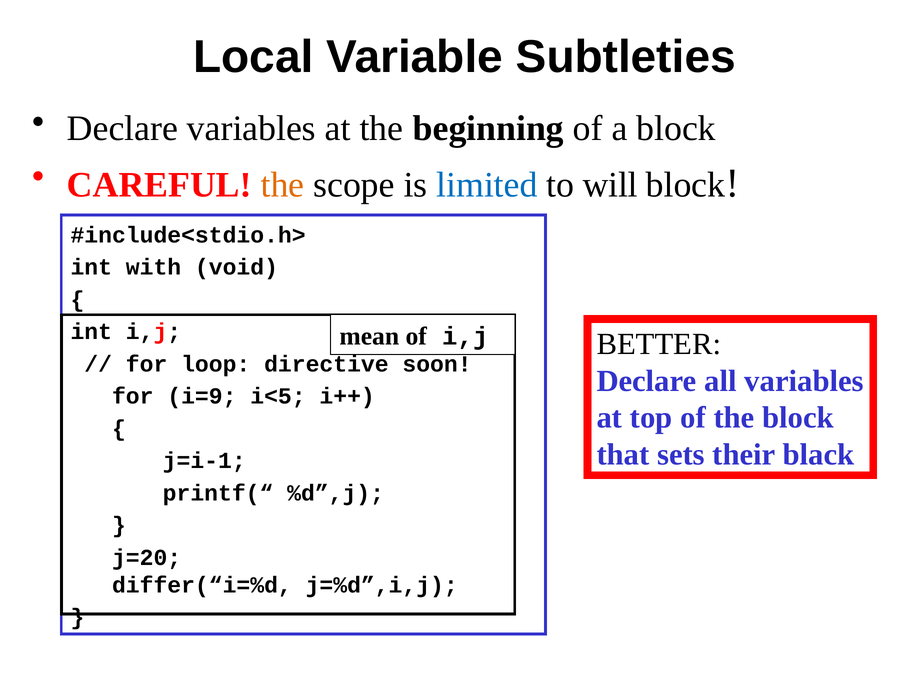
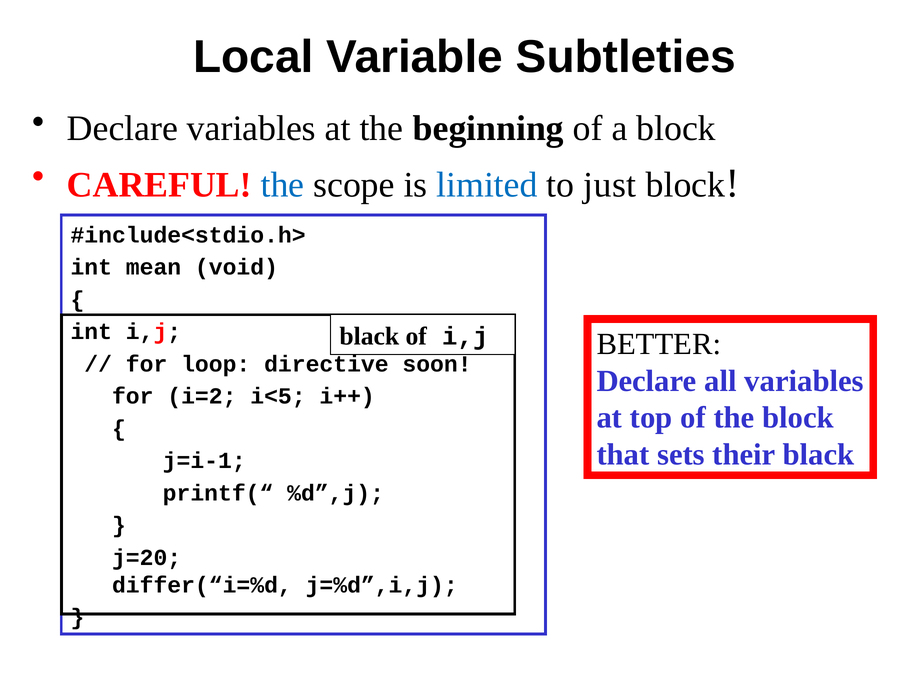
the colour: orange -> blue (283, 185)
will: will -> just (610, 185)
with: with -> mean (154, 267)
mean: mean -> black (369, 337)
i=9: i=9 -> i=2 (202, 396)
